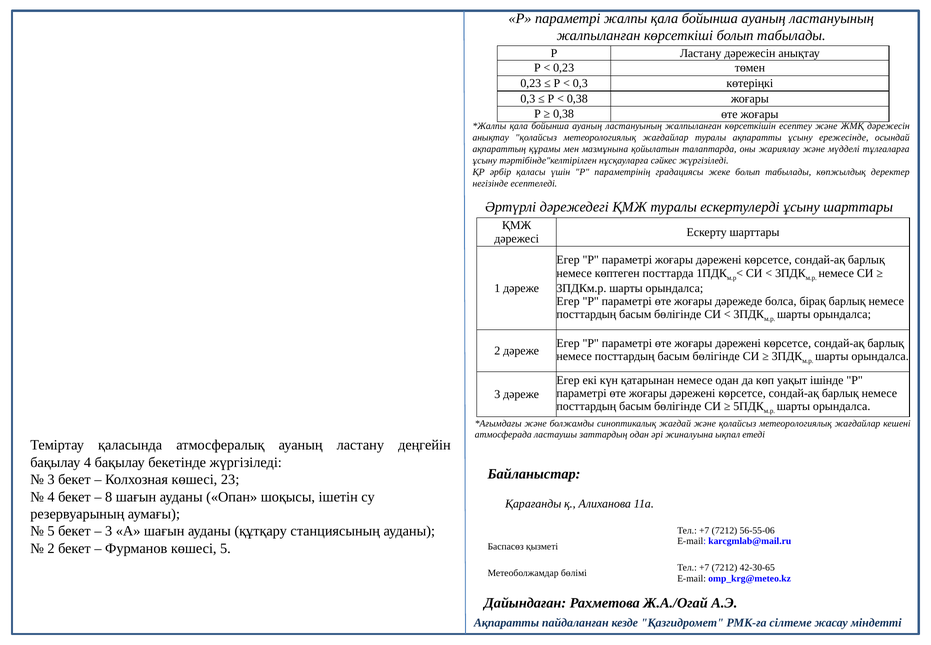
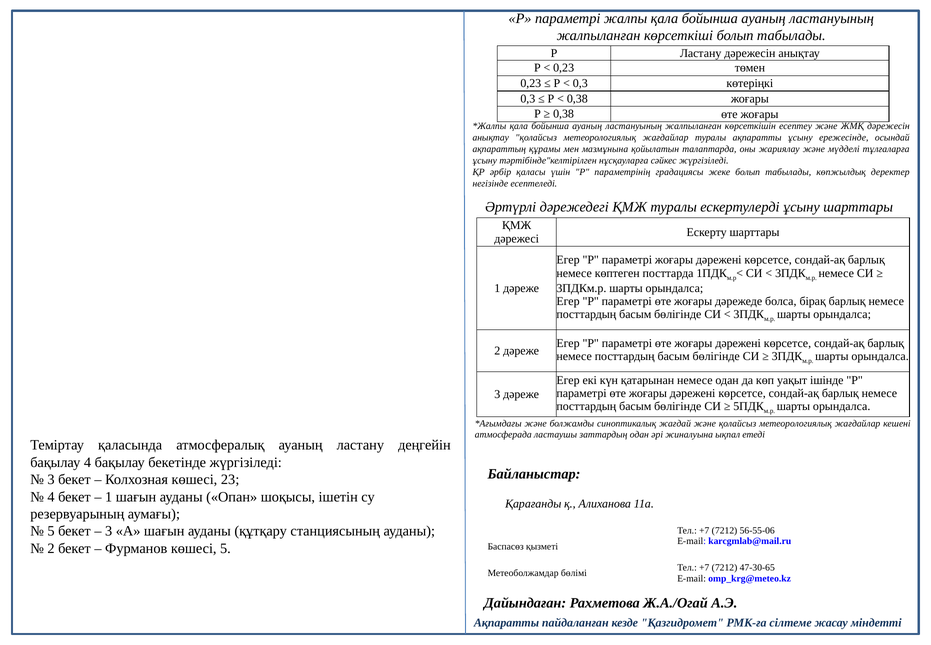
8: 8 -> 1 (109, 496)
42-30-65: 42-30-65 -> 47-30-65 (757, 567)
